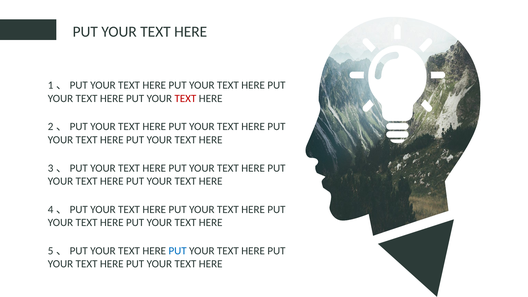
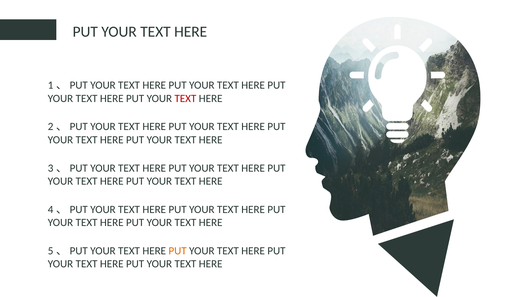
PUT colour: blue -> orange (178, 251)
